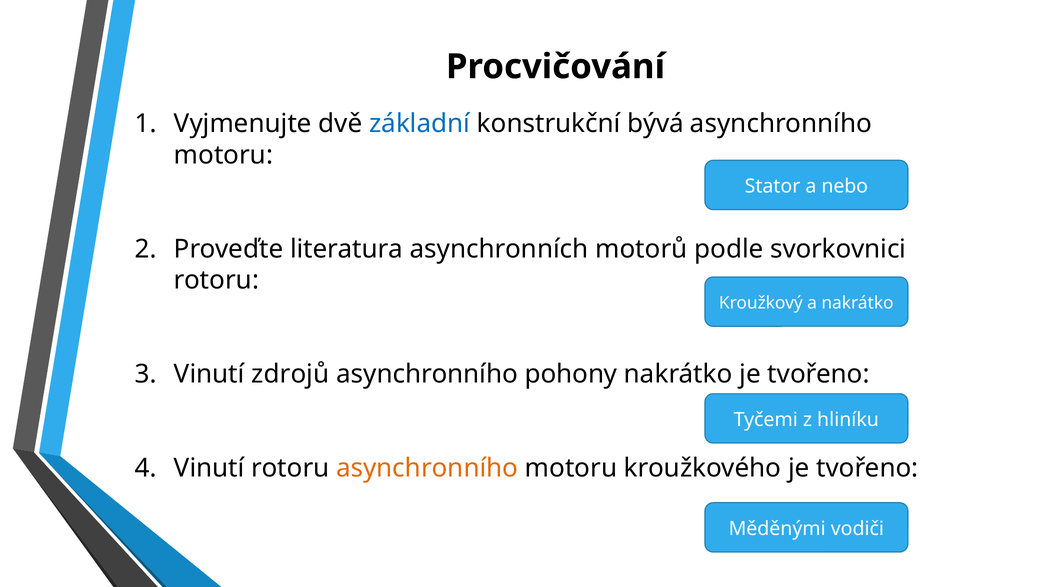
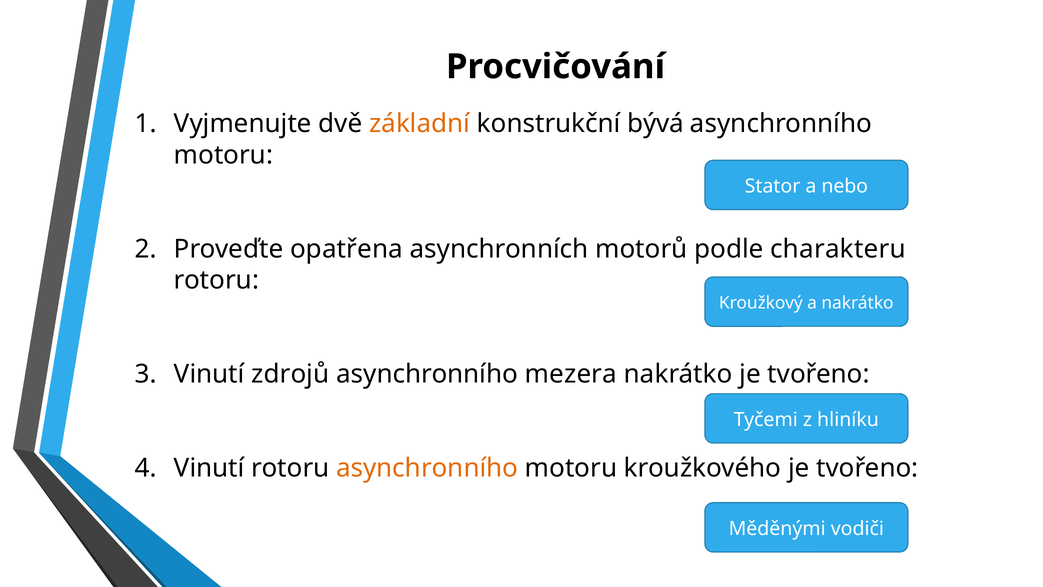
základní colour: blue -> orange (420, 124)
literatura: literatura -> opatřena (346, 249)
svorkovnici: svorkovnici -> charakteru (838, 249)
pohony: pohony -> mezera (571, 374)
